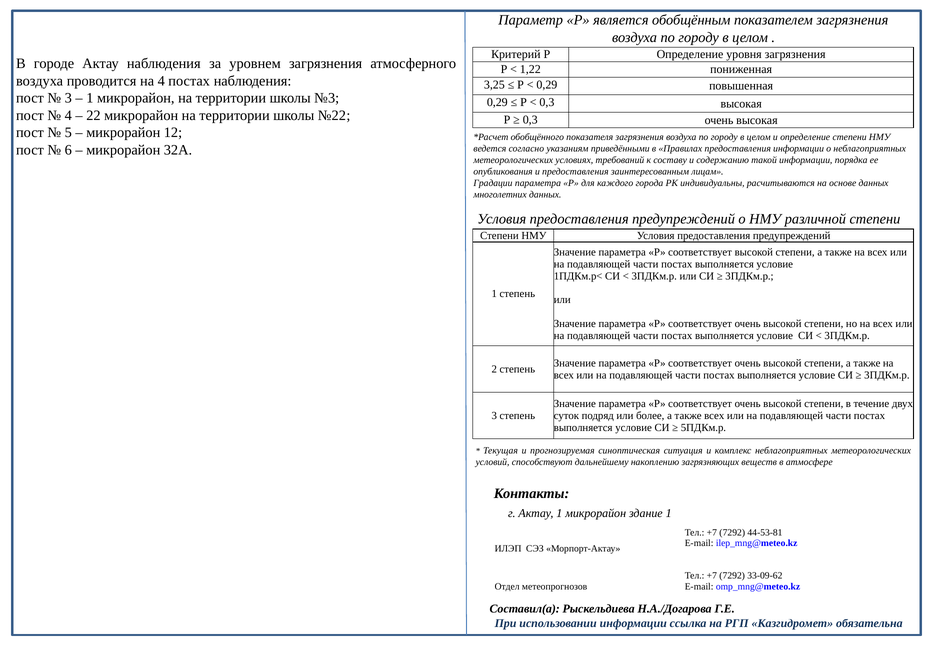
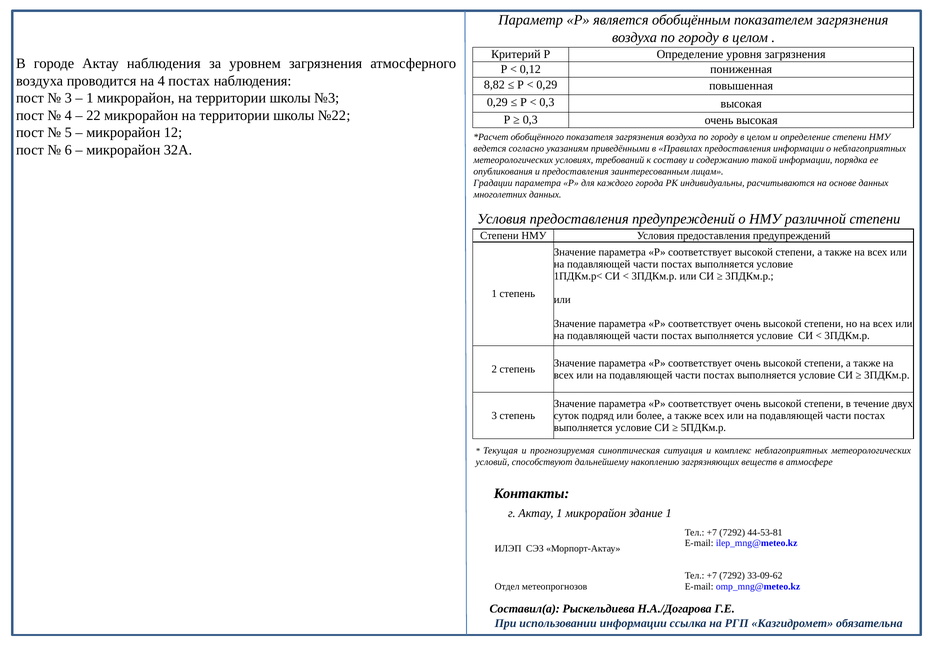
1,22: 1,22 -> 0,12 (530, 69)
3,25: 3,25 -> 8,82 (494, 85)
